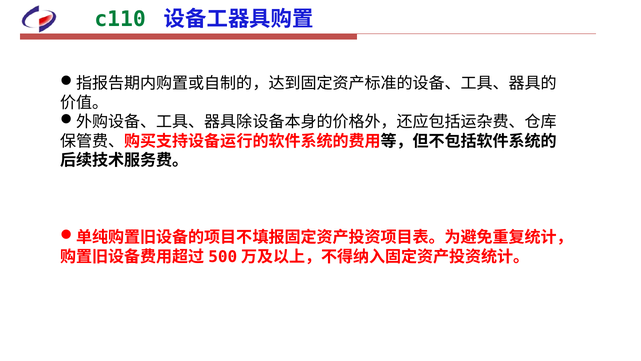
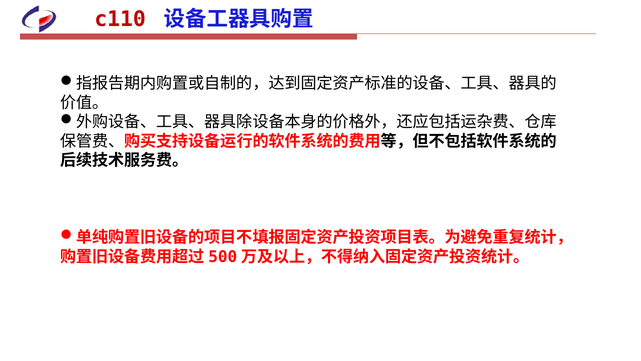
c110 colour: green -> red (120, 19)
